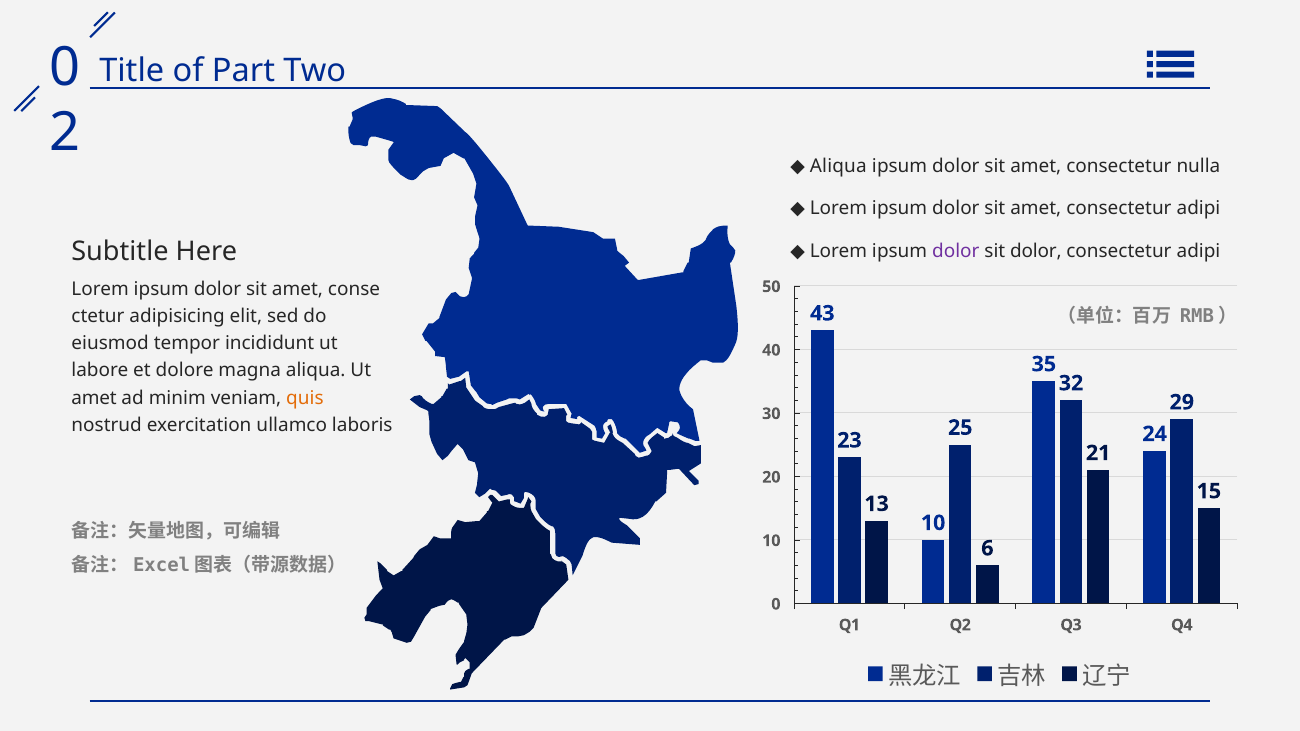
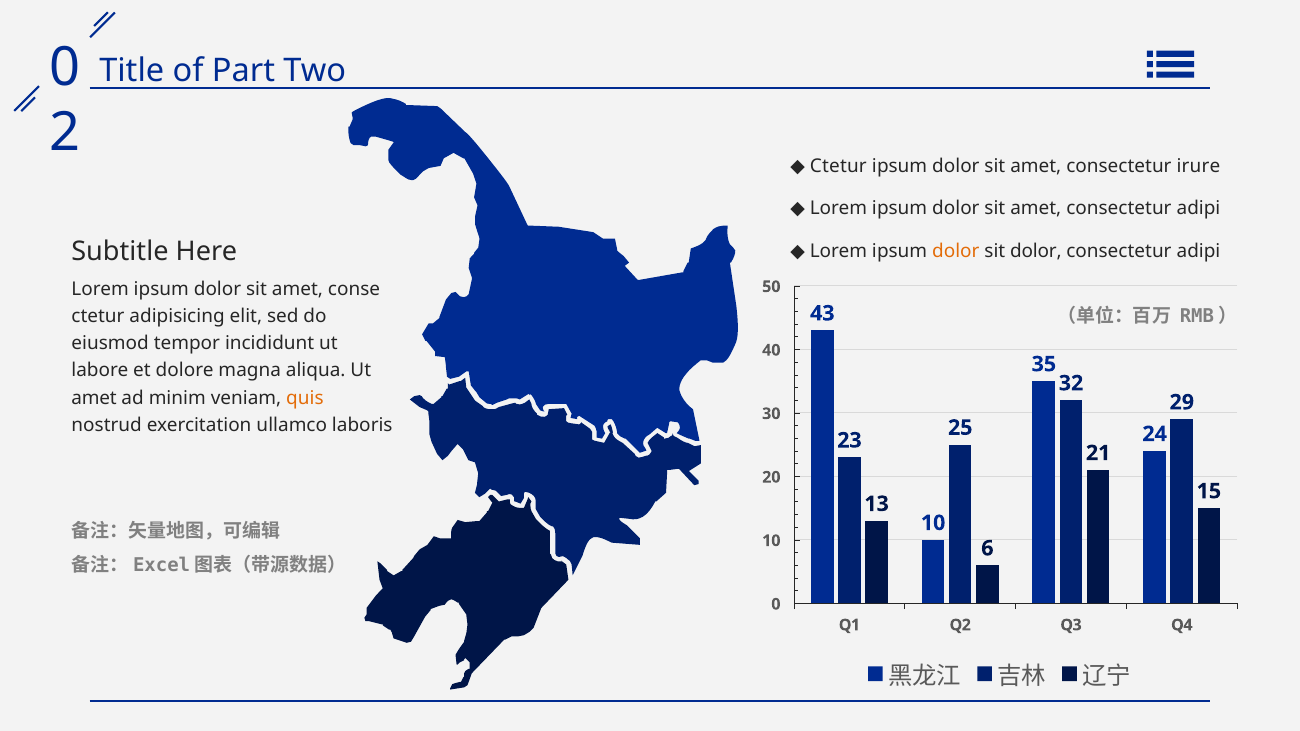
Aliqua: Aliqua -> Ctetur (838, 167)
nulla: nulla -> irure (1198, 167)
dolor colour: purple -> orange (956, 251)
